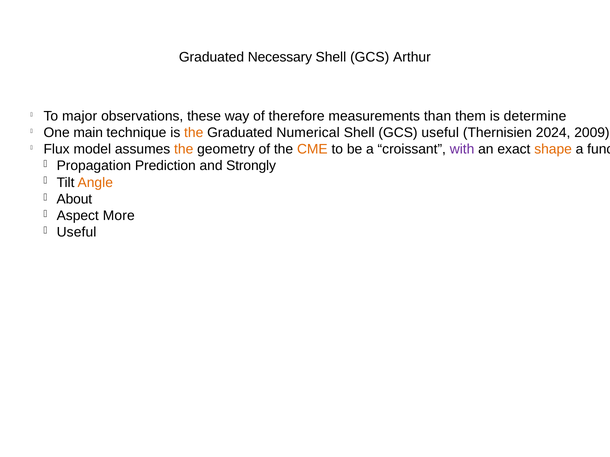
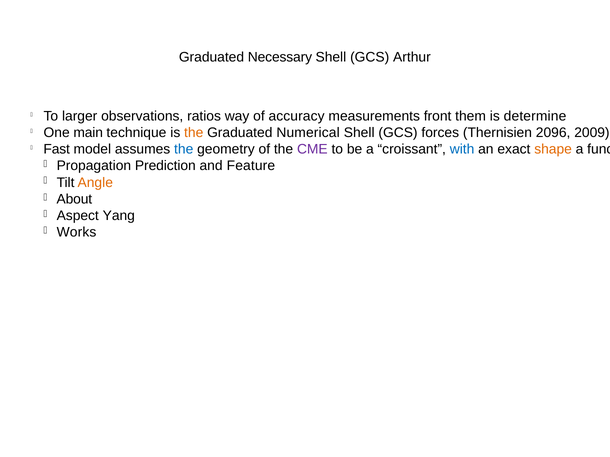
major: major -> larger (80, 116)
these: these -> ratios (204, 116)
therefore: therefore -> accuracy (297, 116)
than: than -> front (438, 116)
GCS useful: useful -> forces (440, 133)
2024: 2024 -> 2096 (553, 133)
Flux: Flux -> Fast (57, 149)
the colour: orange -> blue (184, 149)
CME colour: orange -> purple (312, 149)
with colour: purple -> blue (462, 149)
Strongly: Strongly -> Feature (251, 166)
More: More -> Yang (119, 216)
Useful: Useful -> Works (77, 232)
